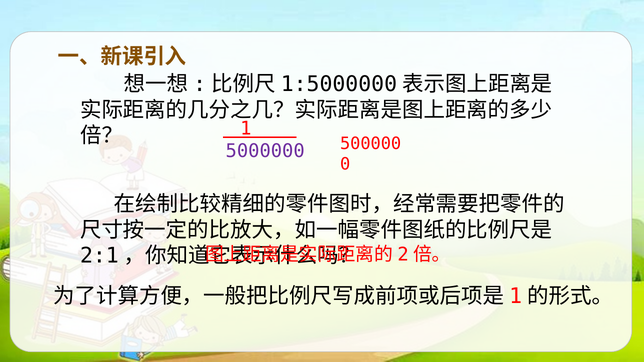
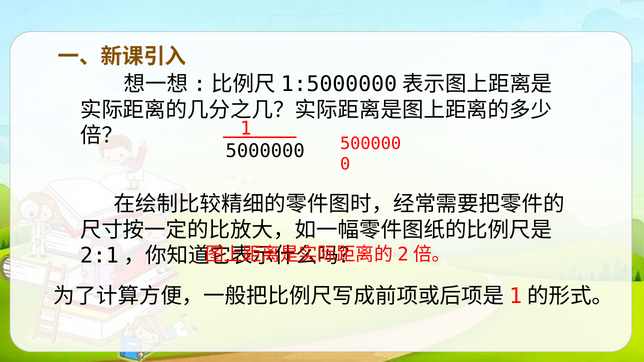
5000000 colour: purple -> black (265, 151)
